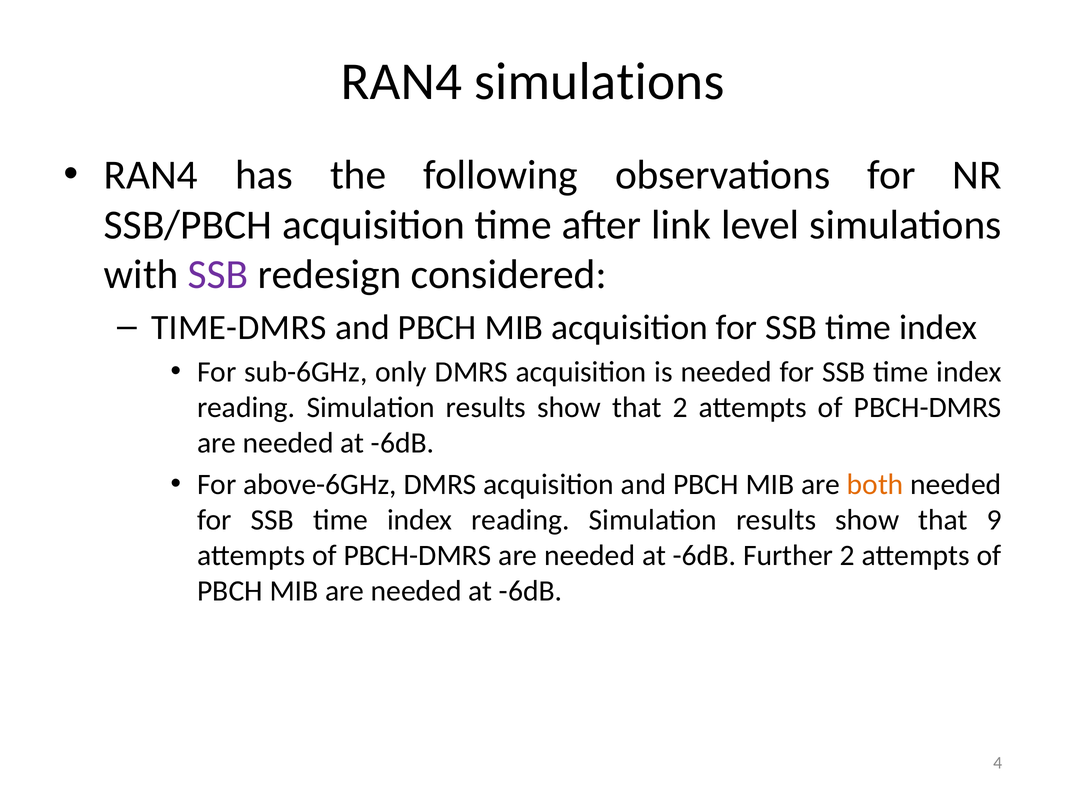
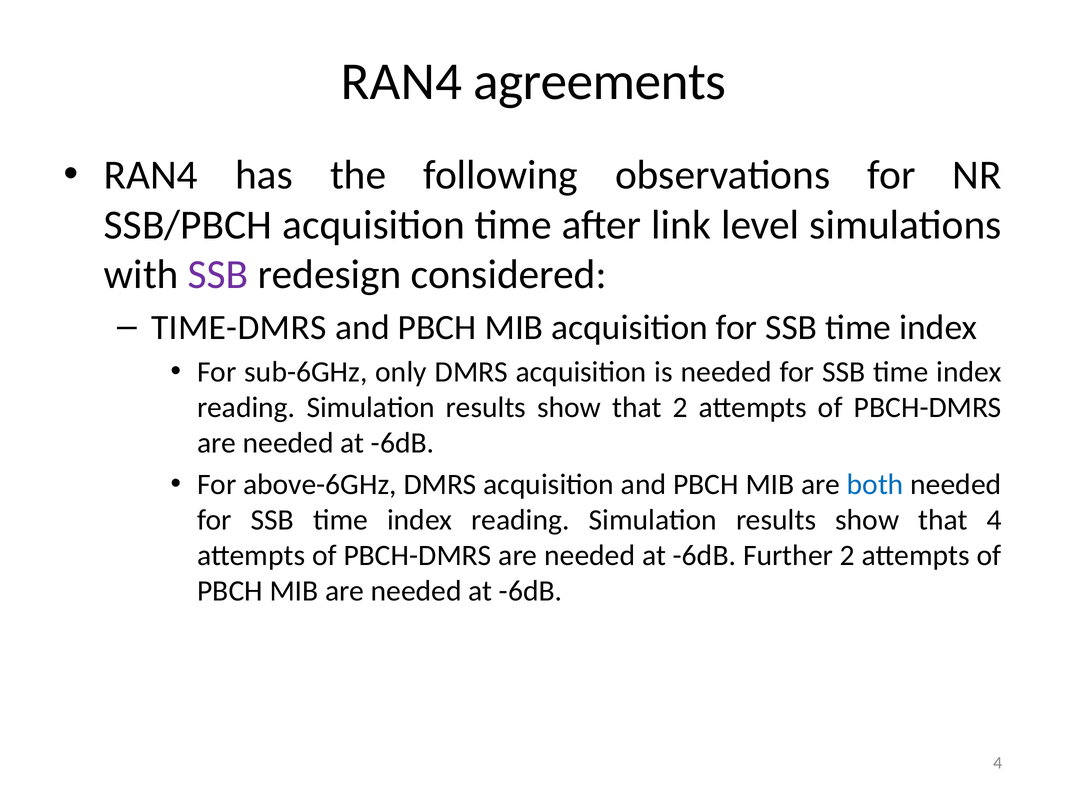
RAN4 simulations: simulations -> agreements (600, 82)
both colour: orange -> blue (875, 485)
that 9: 9 -> 4 (994, 520)
